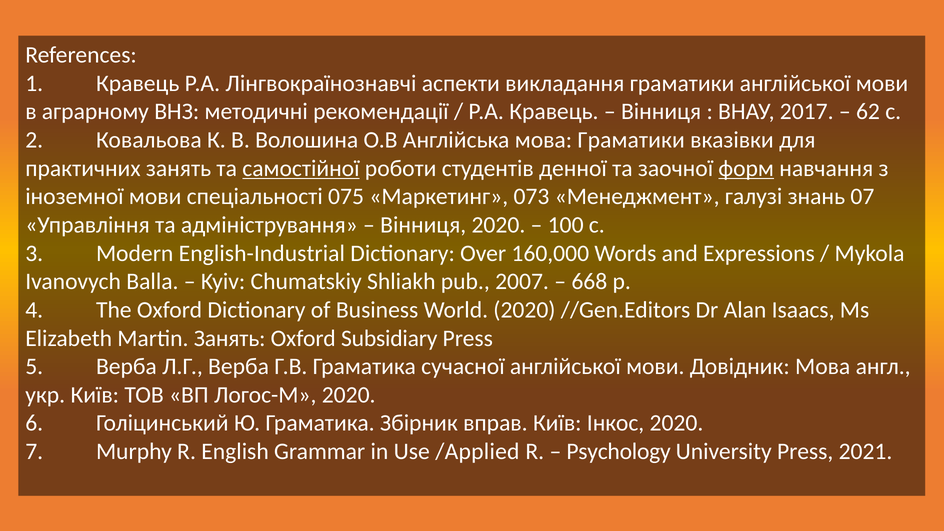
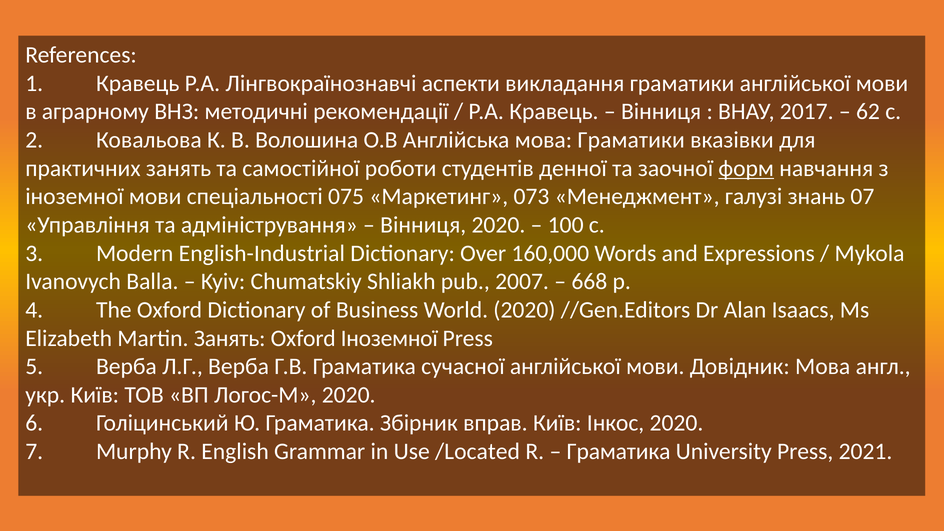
самостійної underline: present -> none (301, 168)
Oxford Subsidiary: Subsidiary -> Іноземної (389, 338)
/Applied: /Applied -> /Located (478, 452)
Psychology: Psychology -> Граматика (619, 452)
